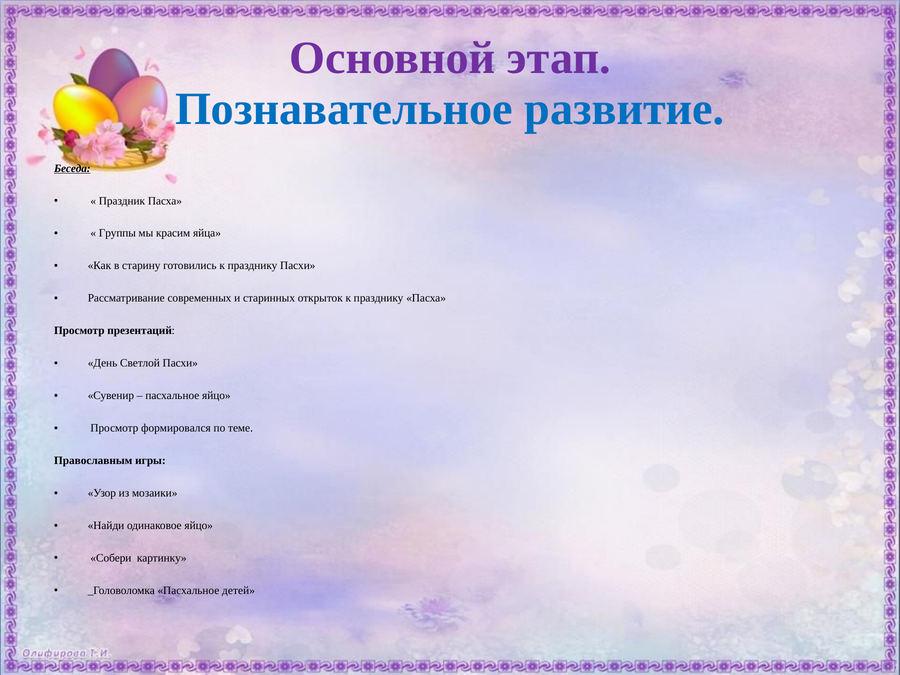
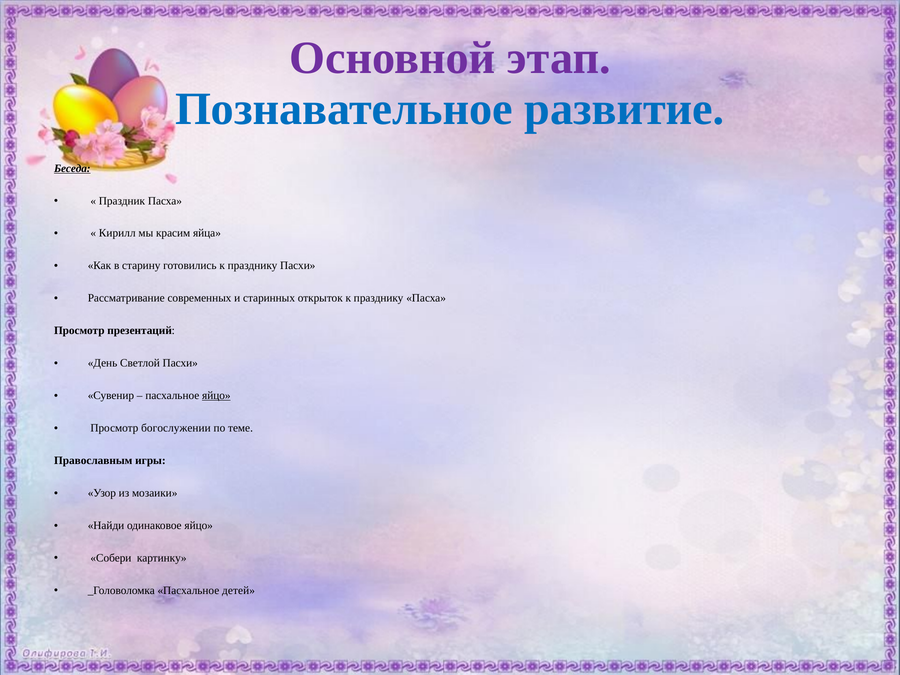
Группы: Группы -> Кирилл (117, 233)
яйцо underline: none -> present (216, 396)
формировался: формировался -> богослужении (176, 428)
